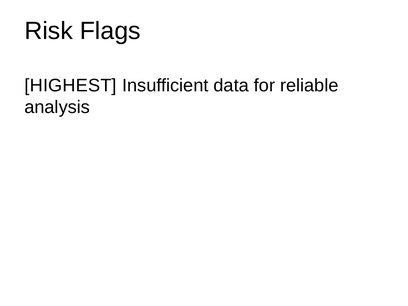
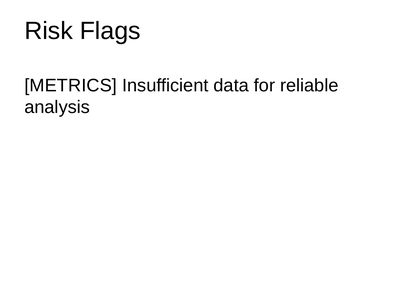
HIGHEST: HIGHEST -> METRICS (71, 86)
